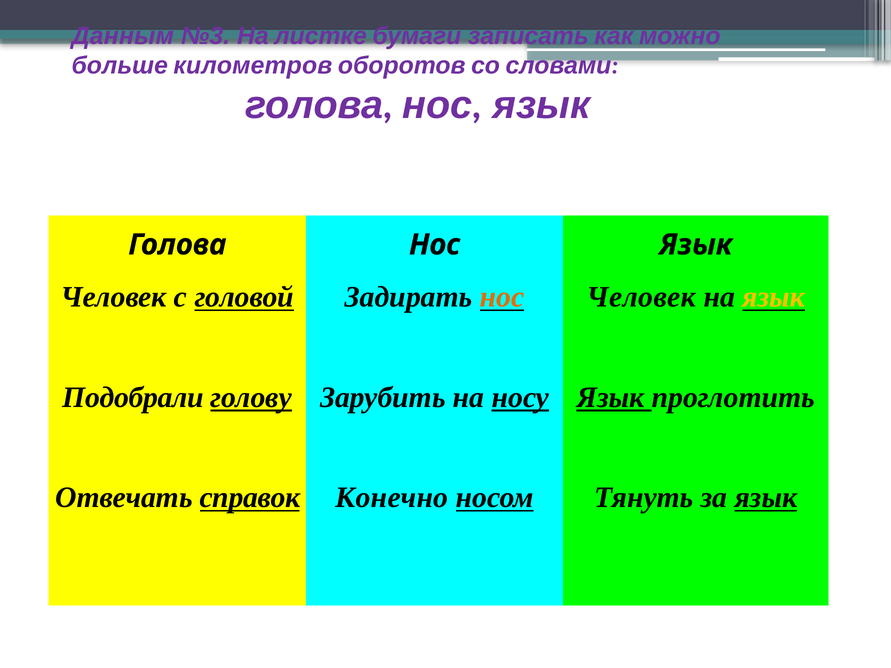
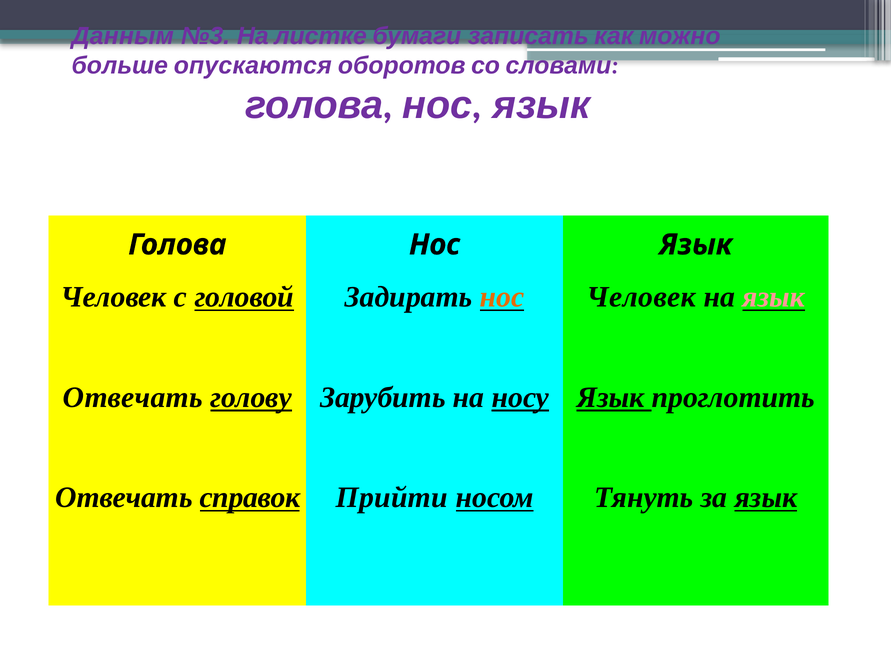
километров: километров -> опускаются (253, 66)
язык colour: yellow -> pink (774, 297)
Подобрали: Подобрали -> Отвечать (133, 398)
Конечно: Конечно -> Прийти (392, 498)
